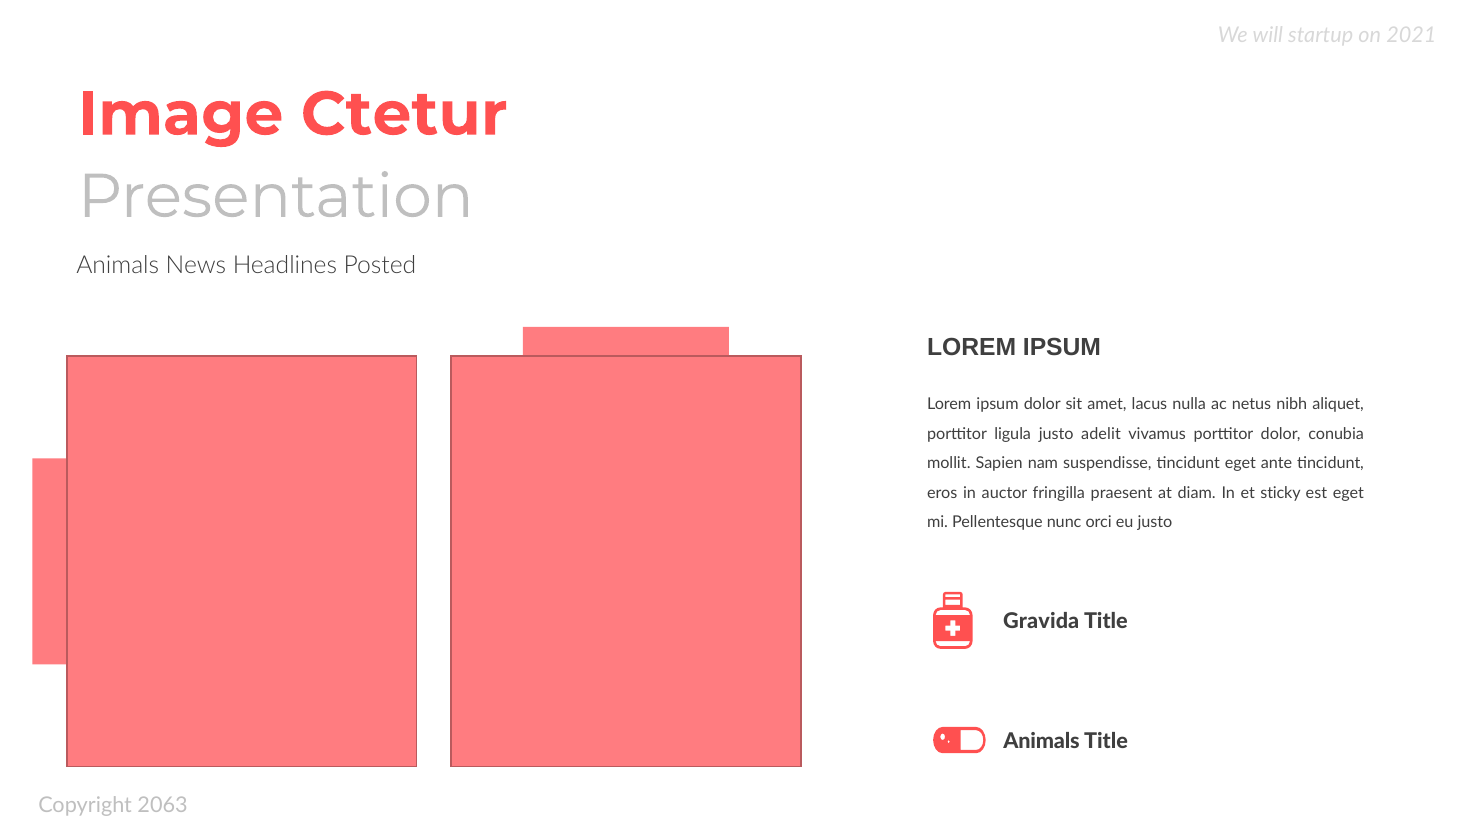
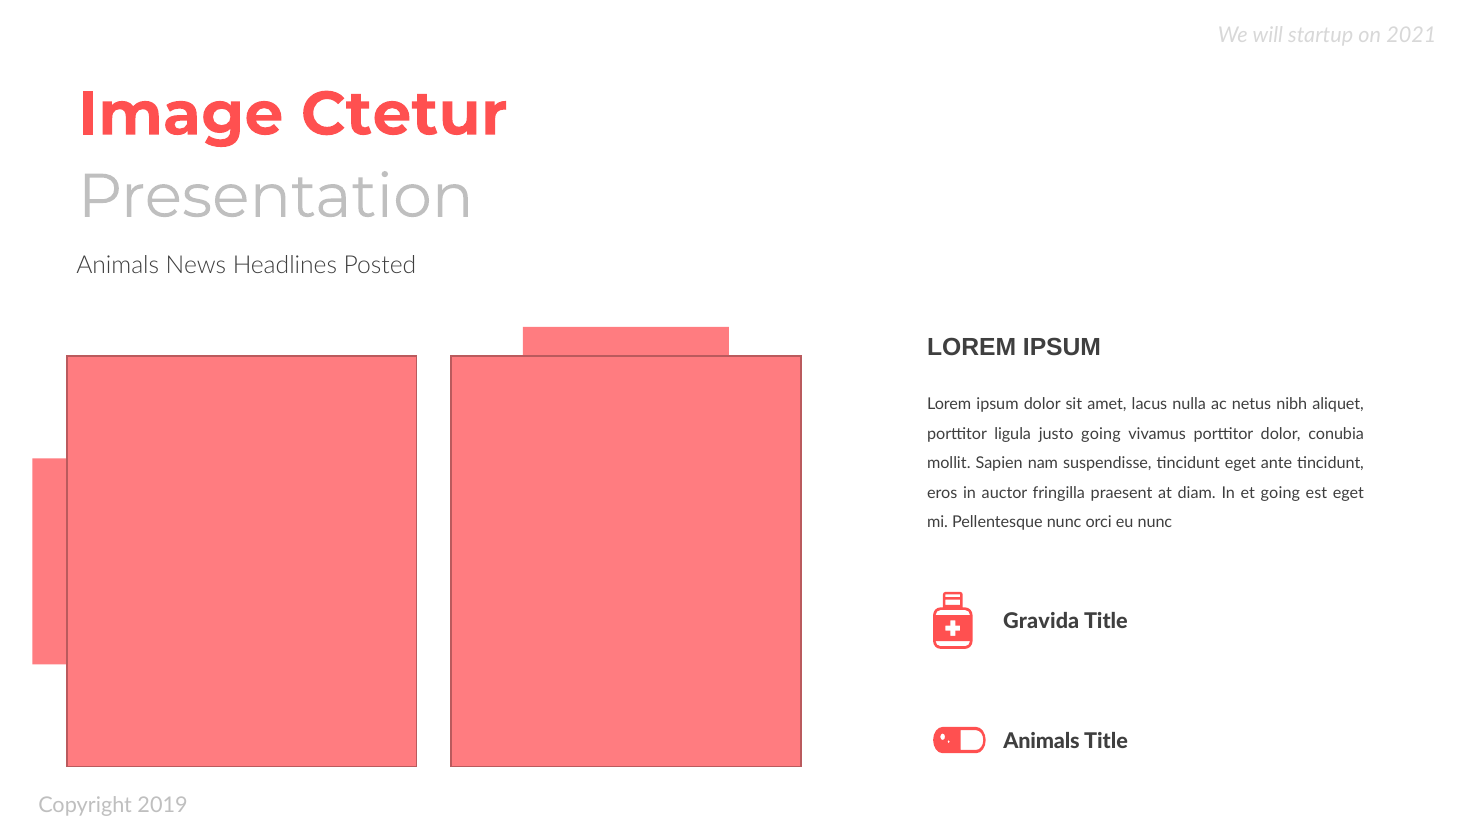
justo adelit: adelit -> going (1101, 434)
et sticky: sticky -> going (1280, 493)
eu justo: justo -> nunc (1155, 522)
2063: 2063 -> 2019 (163, 805)
